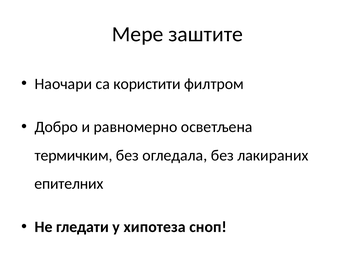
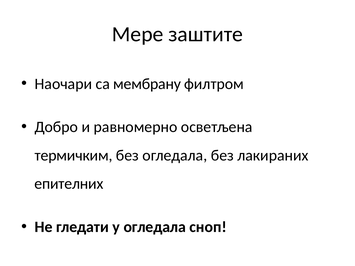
користити: користити -> мембрану (147, 84)
у хипотеза: хипотеза -> огледала (155, 227)
